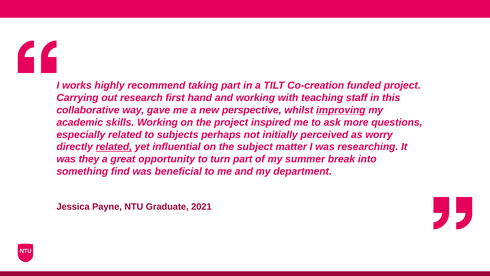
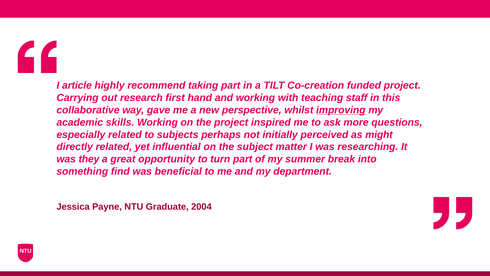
works: works -> article (77, 85)
worry: worry -> might (379, 134)
related underline: present -> none (114, 147)
2021: 2021 -> 2004 (201, 206)
